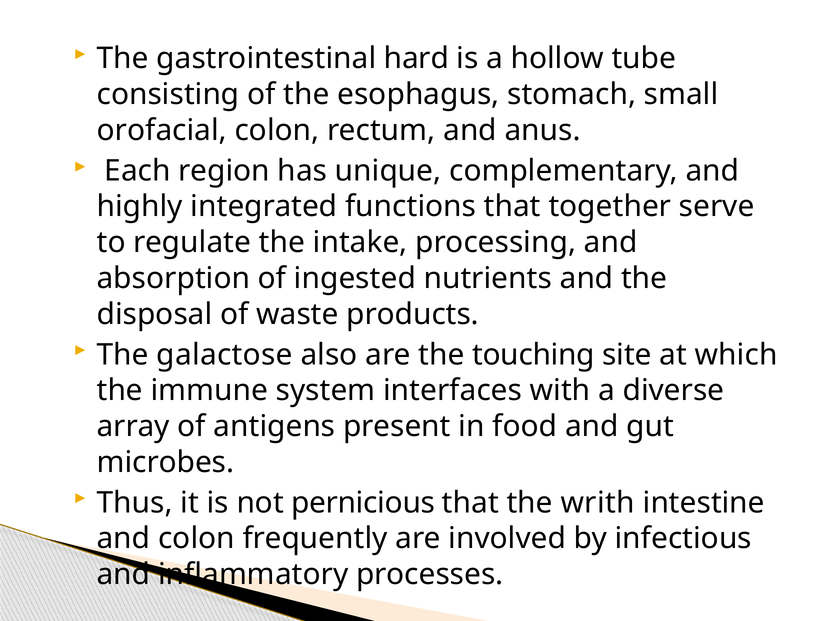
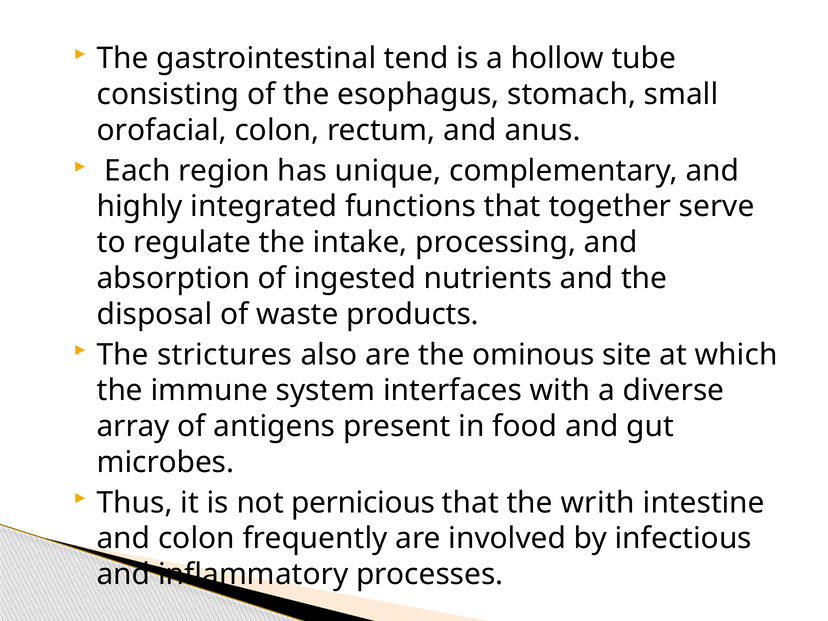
hard: hard -> tend (416, 59)
galactose: galactose -> strictures (225, 355)
touching: touching -> ominous (533, 355)
